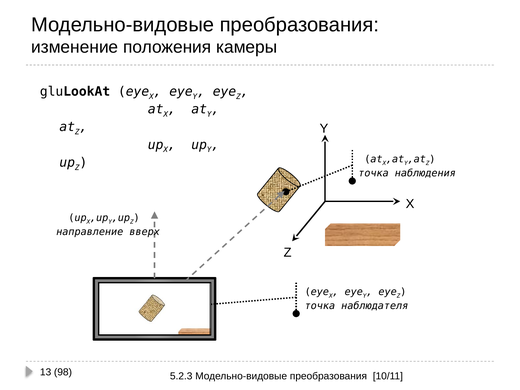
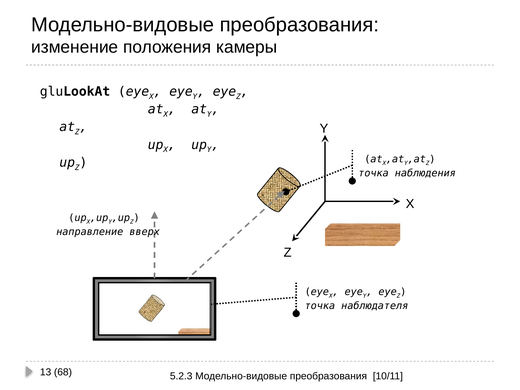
98: 98 -> 68 (63, 372)
